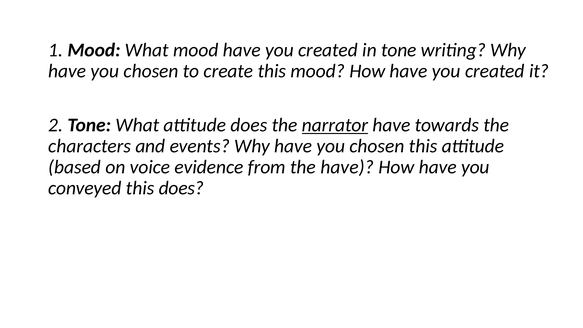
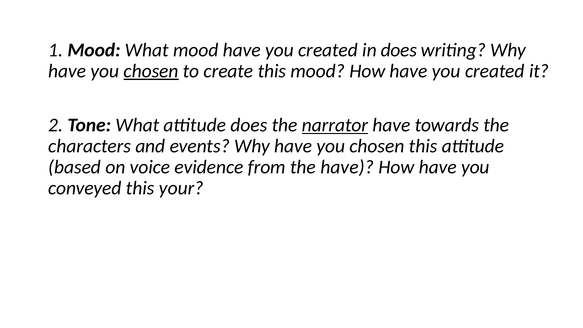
in tone: tone -> does (399, 50)
chosen underline: none -> present (151, 71)
this does: does -> your (181, 188)
